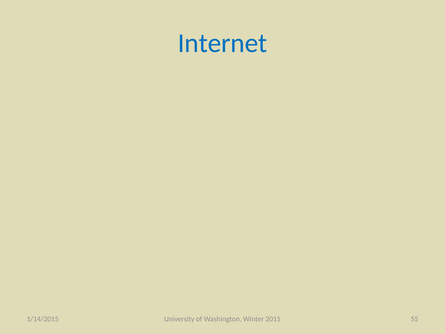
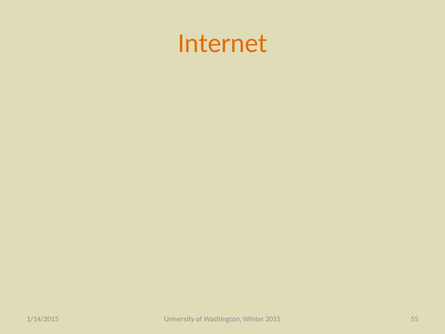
Internet colour: blue -> orange (222, 43)
